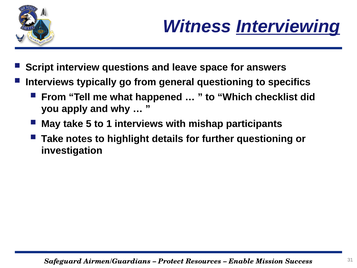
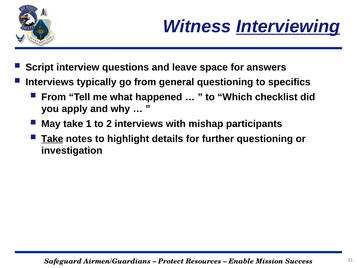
5: 5 -> 1 (89, 124)
1: 1 -> 2 (109, 124)
Take underline: none -> present (52, 139)
